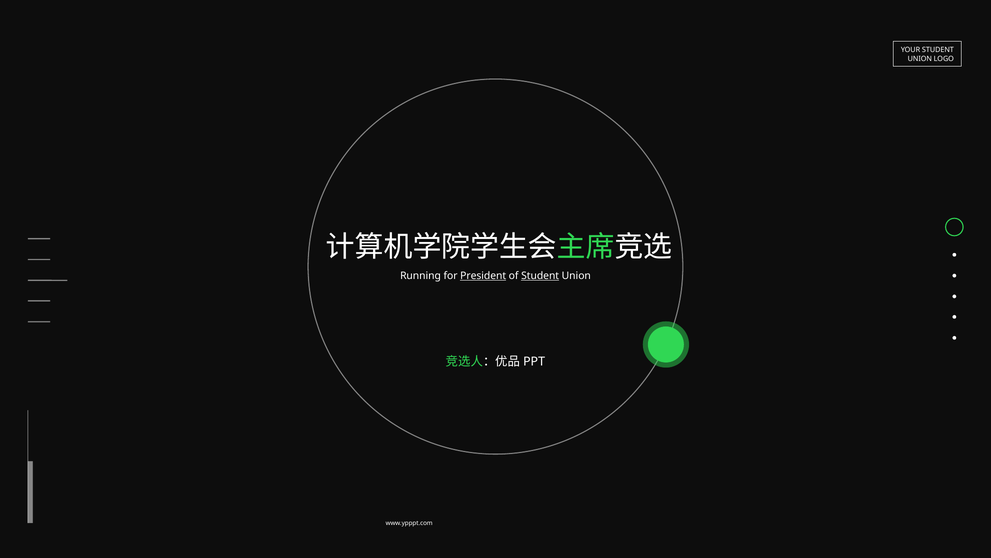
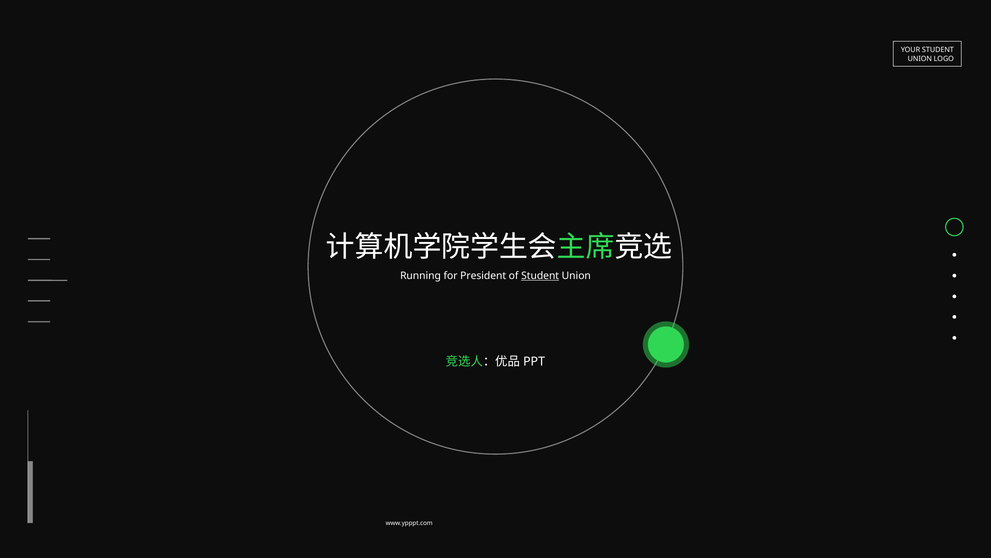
President underline: present -> none (483, 276)
